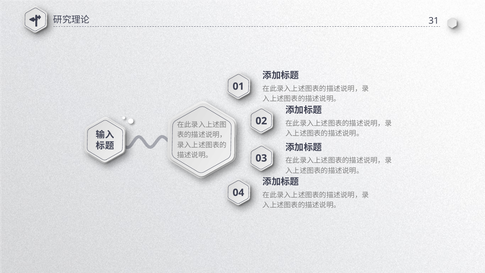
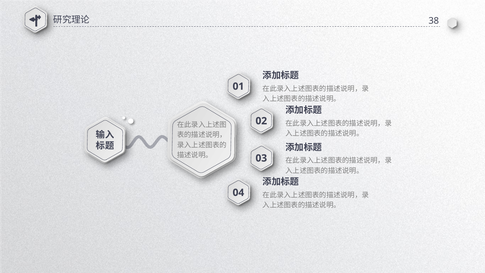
31: 31 -> 38 (434, 21)
